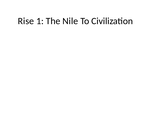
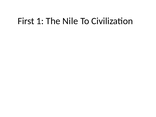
Rise: Rise -> First (26, 21)
